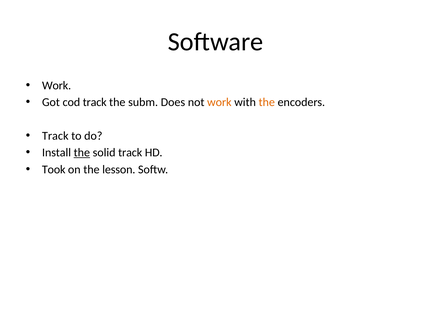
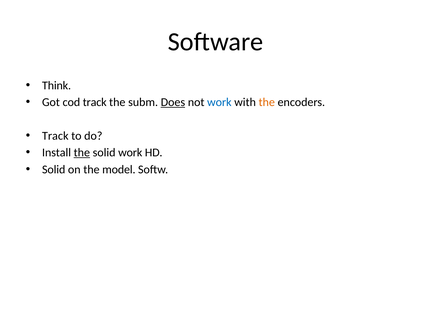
Work: Work -> Think (57, 86)
Does underline: none -> present (173, 102)
work colour: orange -> blue (219, 102)
solid track: track -> work (130, 153)
Took: Took -> Solid (54, 170)
lesson: lesson -> model (119, 170)
